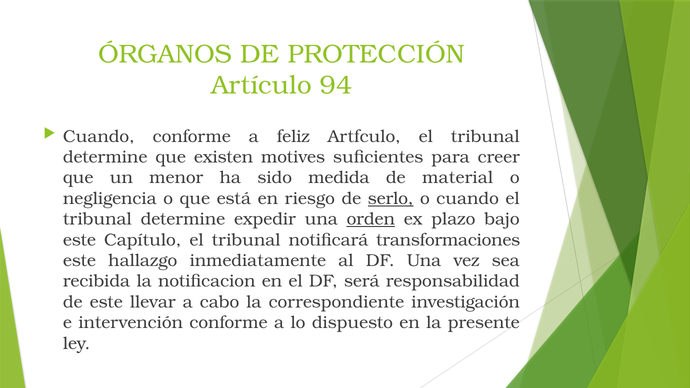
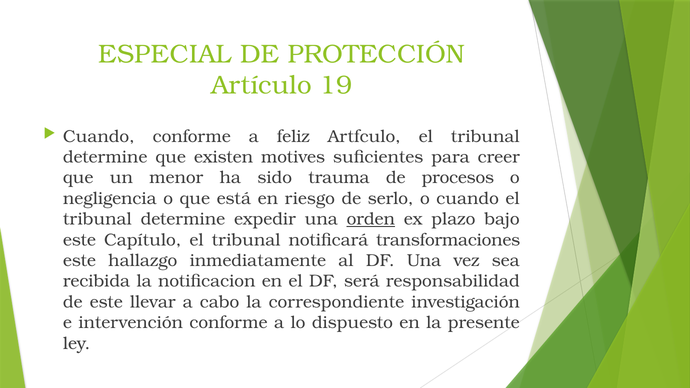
ÓRGANOS: ÓRGANOS -> ESPECIAL (165, 54)
94: 94 -> 19 (336, 85)
medida: medida -> trauma (339, 178)
material: material -> procesos (458, 178)
serlo underline: present -> none (391, 199)
